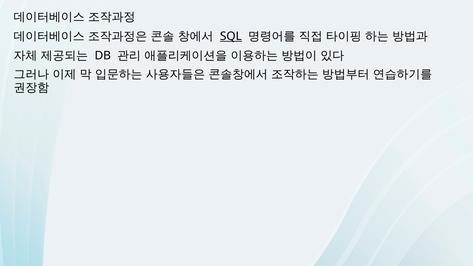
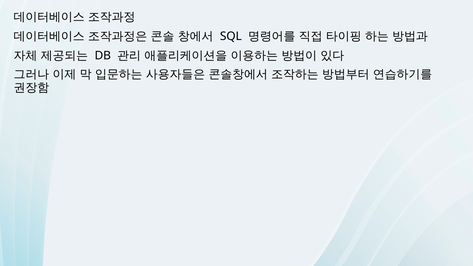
SQL underline: present -> none (231, 36)
